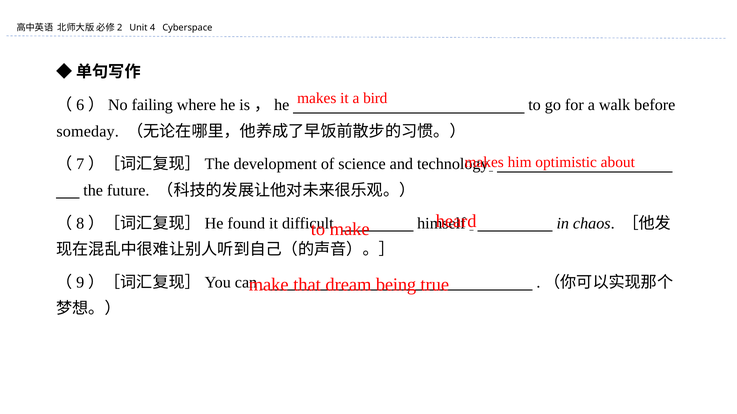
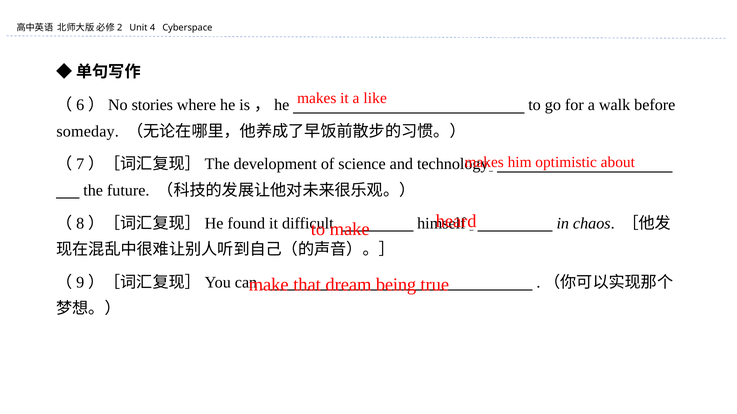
bird: bird -> like (375, 98)
failing: failing -> stories (152, 105)
